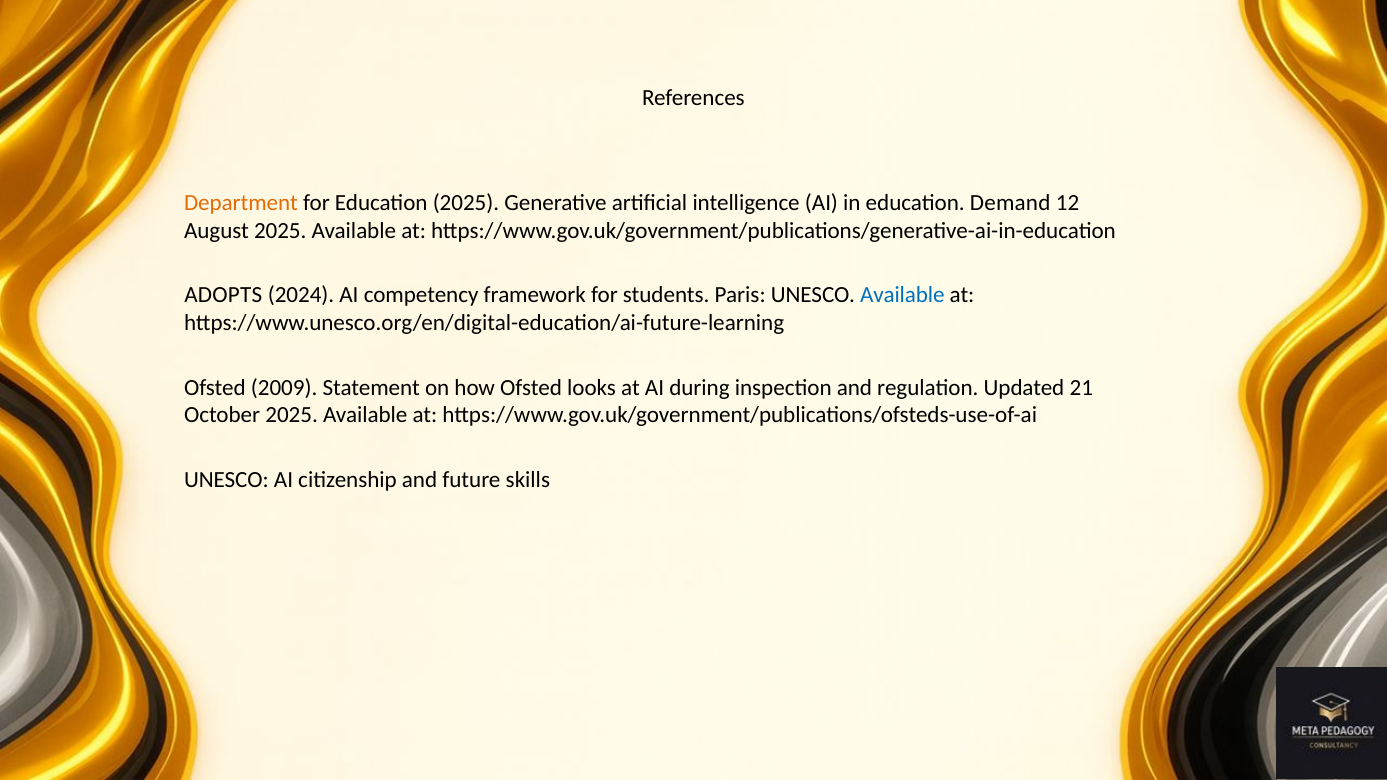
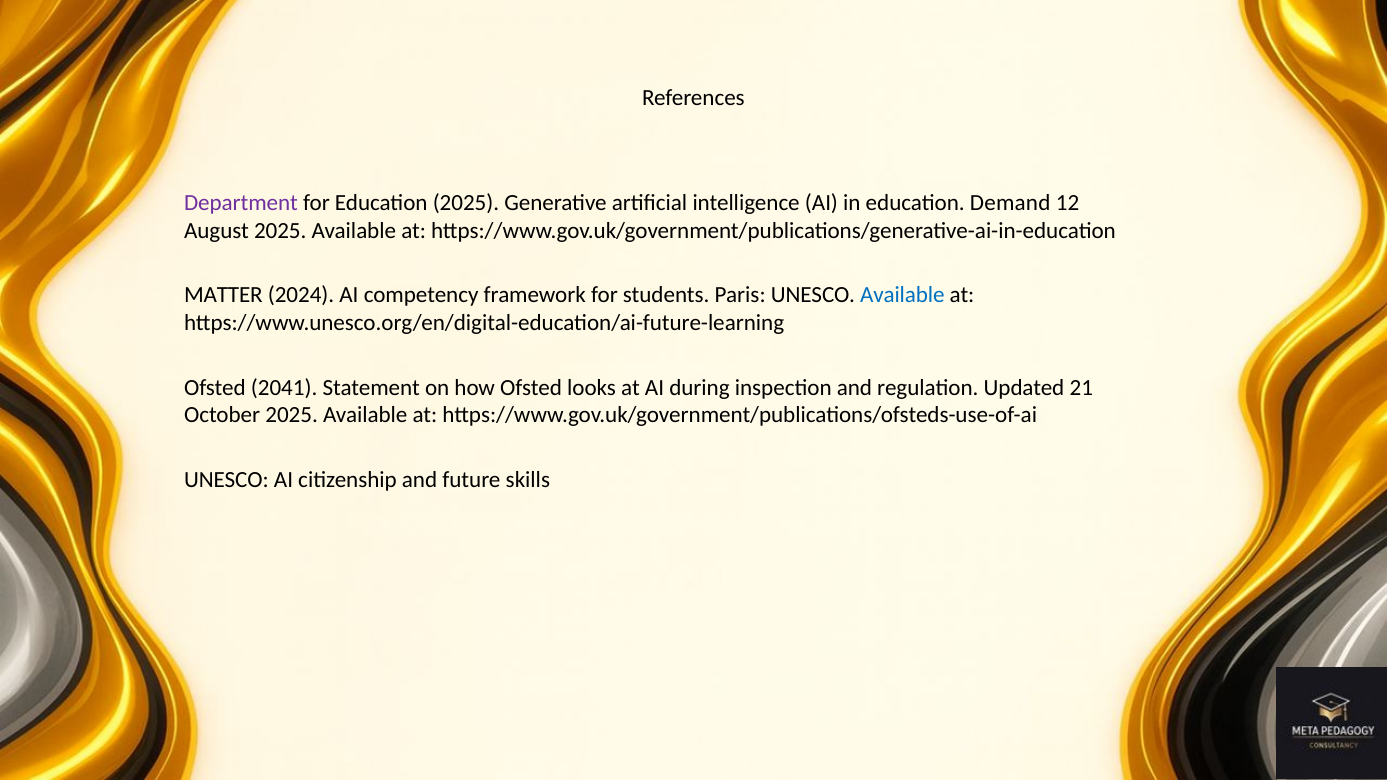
Department colour: orange -> purple (241, 203)
ADOPTS: ADOPTS -> MATTER (223, 295)
2009: 2009 -> 2041 (284, 388)
